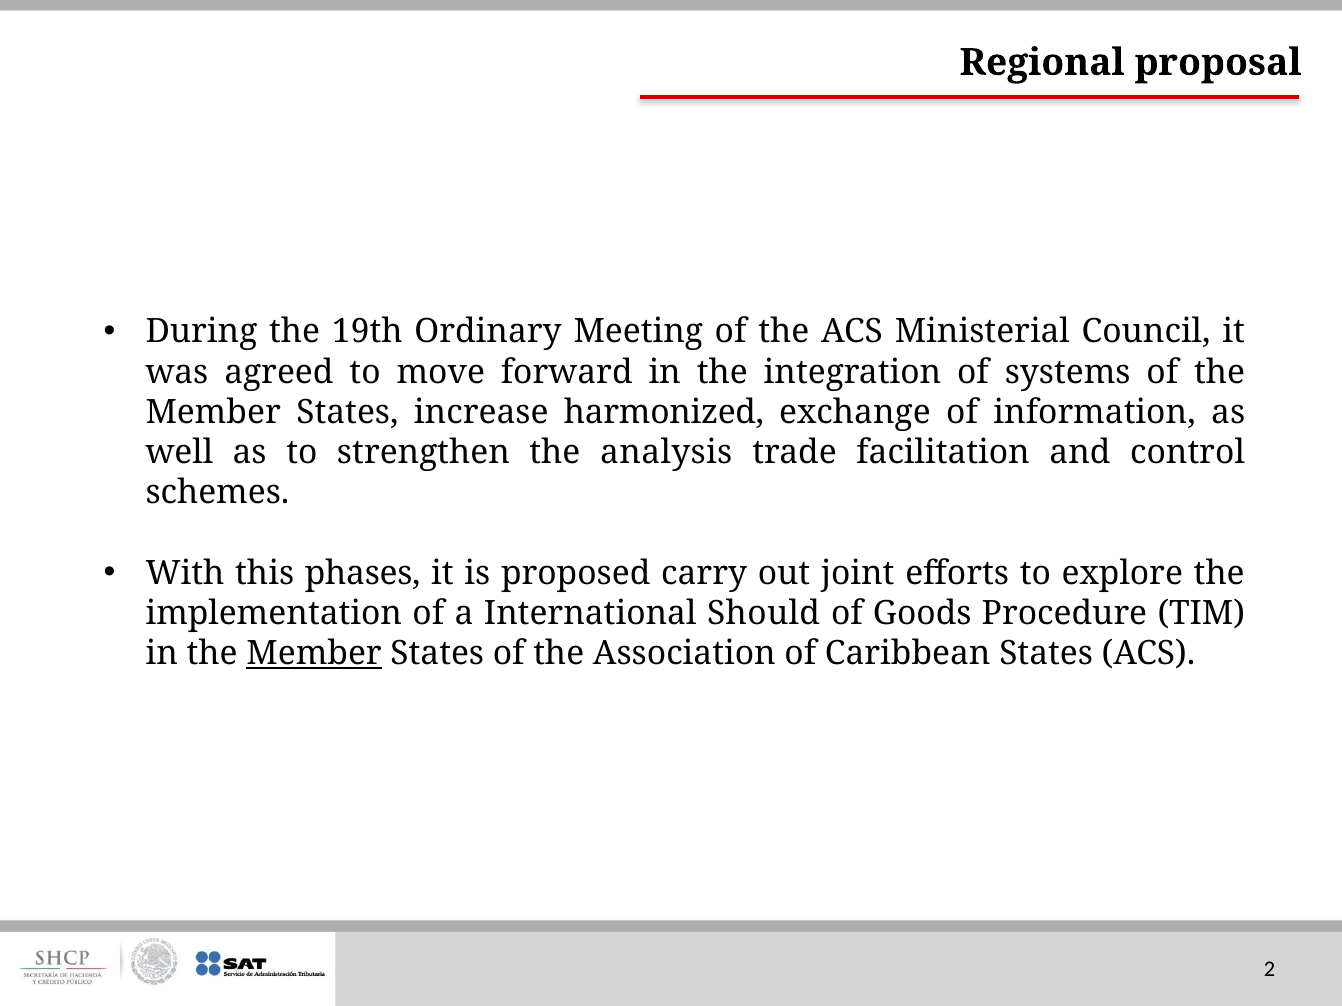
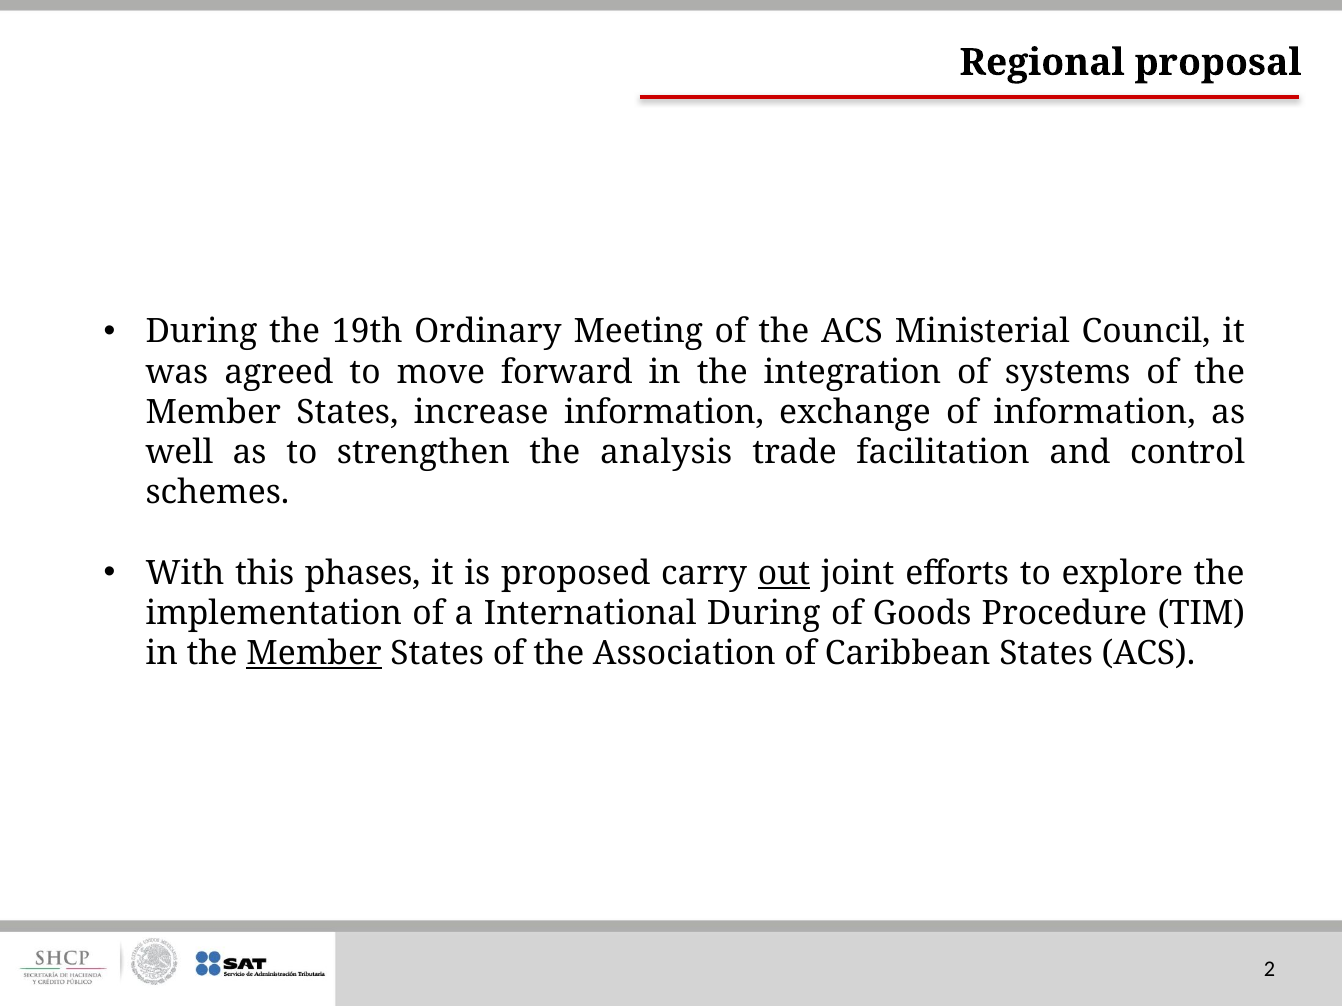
increase harmonized: harmonized -> information (664, 413)
out underline: none -> present (784, 574)
International Should: Should -> During (764, 614)
